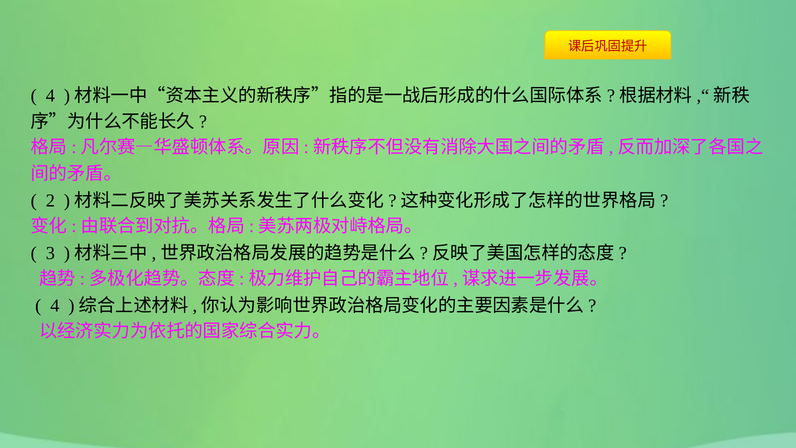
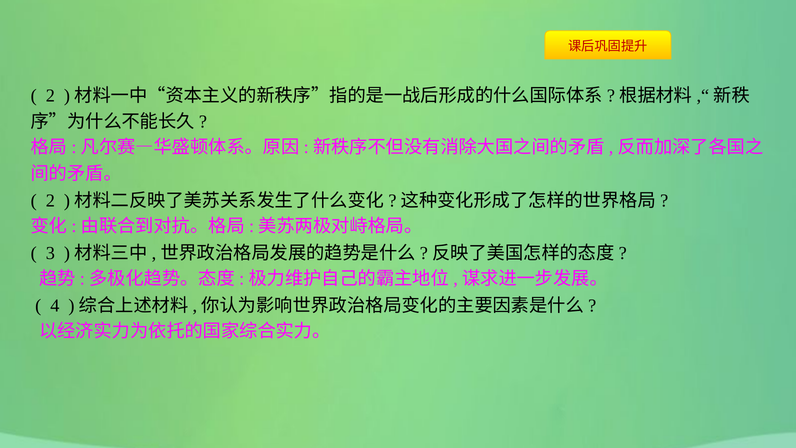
4: 4 -> 2 (50, 96)
